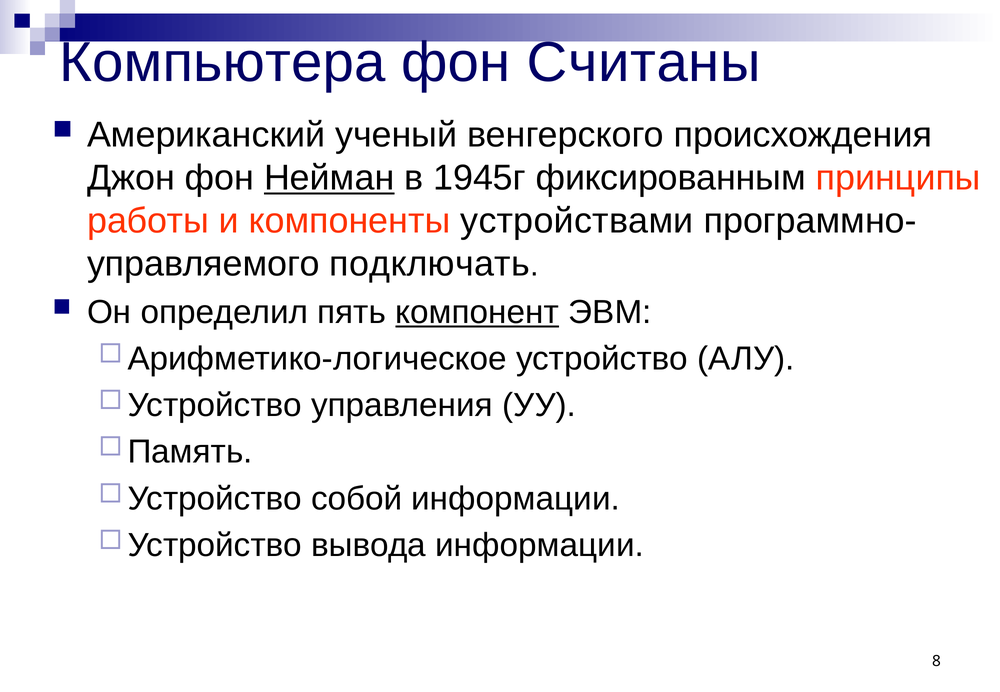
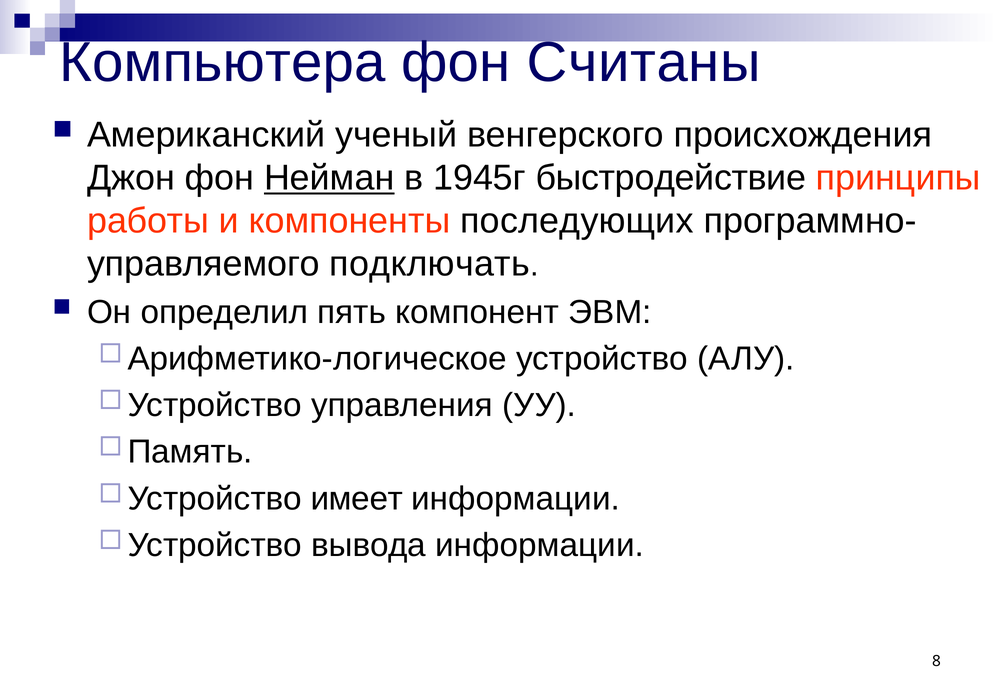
фиксированным: фиксированным -> быстродействие (671, 178)
устройствами: устройствами -> последующих (577, 221)
компонент underline: present -> none (477, 312)
собой: собой -> имеет (357, 499)
